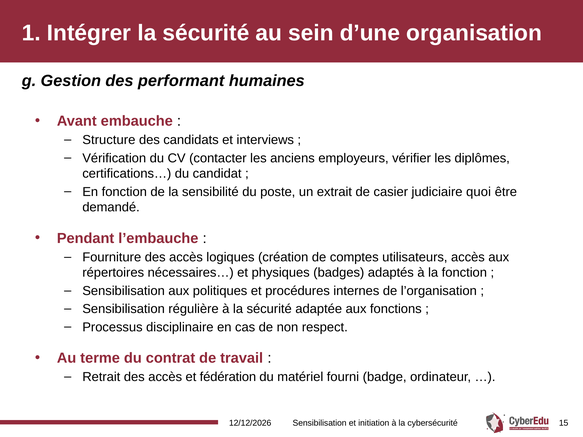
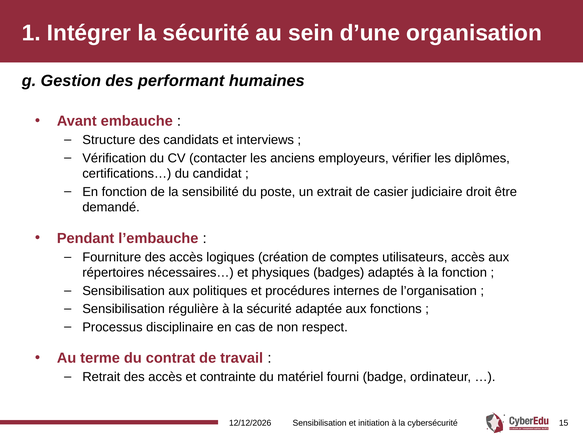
quoi: quoi -> droit (479, 192)
fédération: fédération -> contrainte (228, 377)
